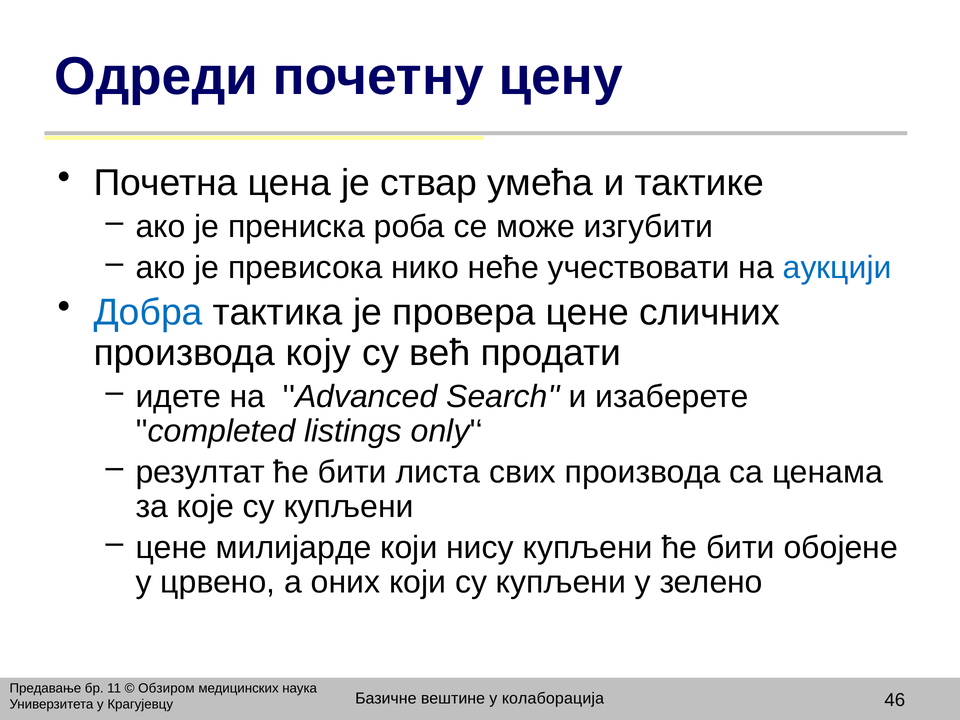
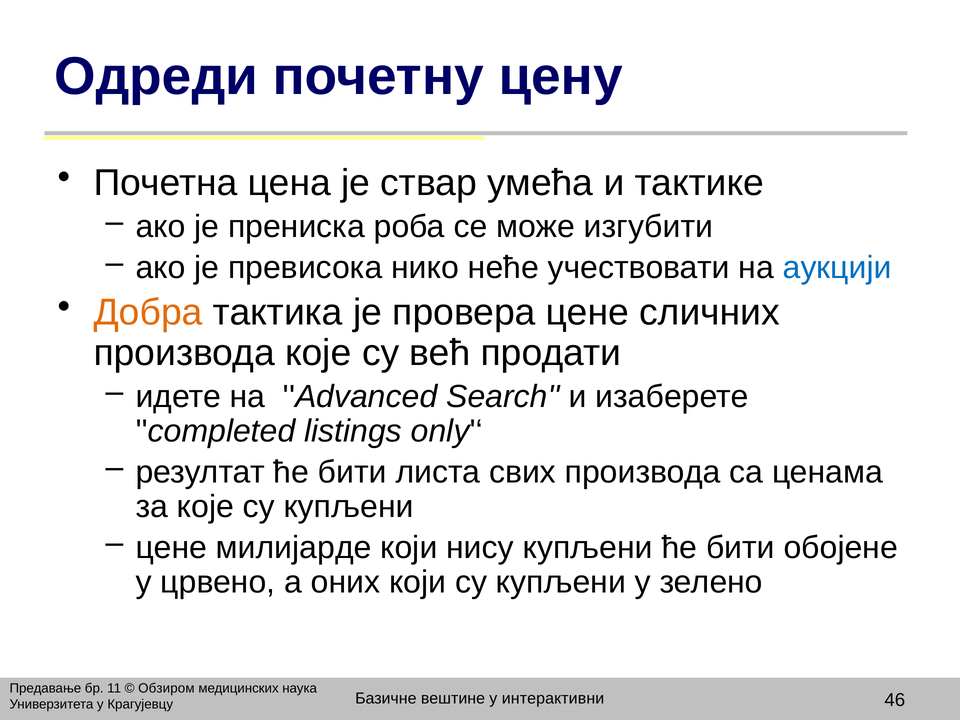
Добра colour: blue -> orange (148, 312)
производа коју: коју -> које (318, 353)
колаборација: колаборација -> интерактивни (553, 699)
